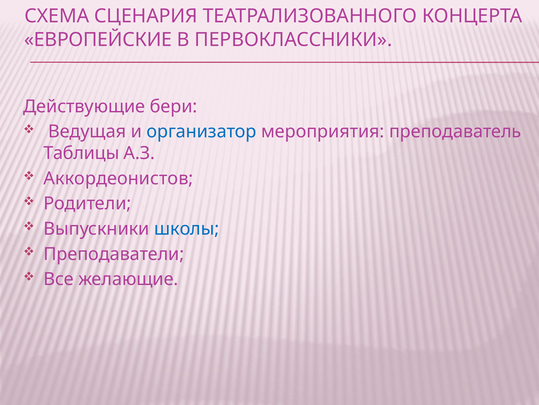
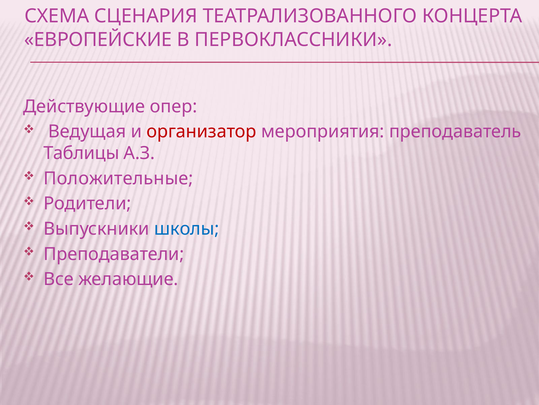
бери: бери -> опер (174, 106)
организатор colour: blue -> red (202, 131)
Аккордеонистов: Аккордеонистов -> Положительные (118, 178)
